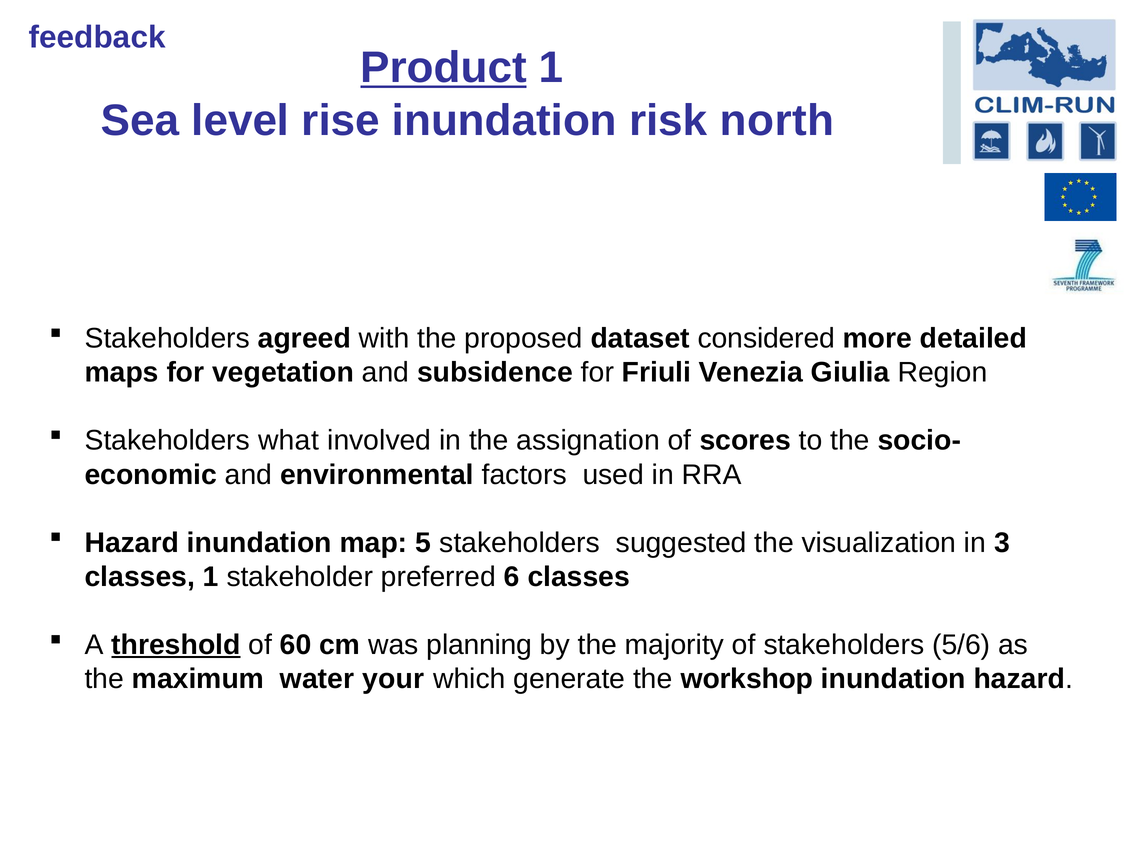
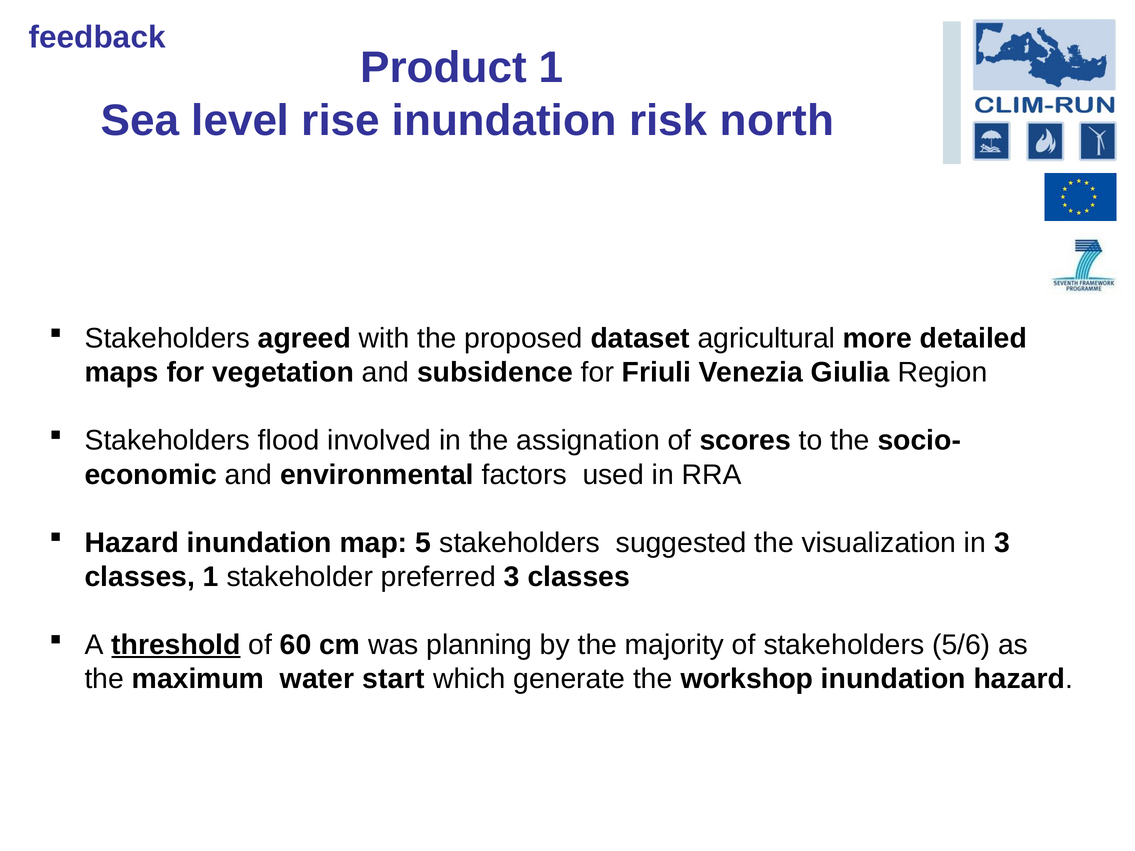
Product underline: present -> none (444, 68)
considered: considered -> agricultural (766, 339)
what: what -> flood (289, 441)
preferred 6: 6 -> 3 (512, 577)
your: your -> start (393, 679)
